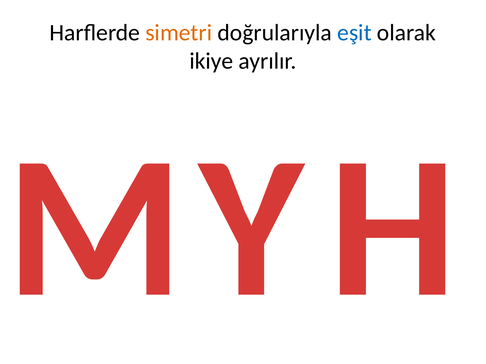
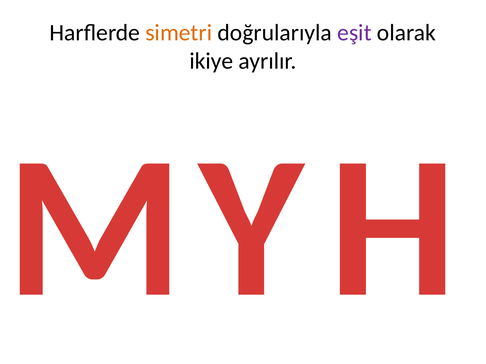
eşit colour: blue -> purple (354, 33)
